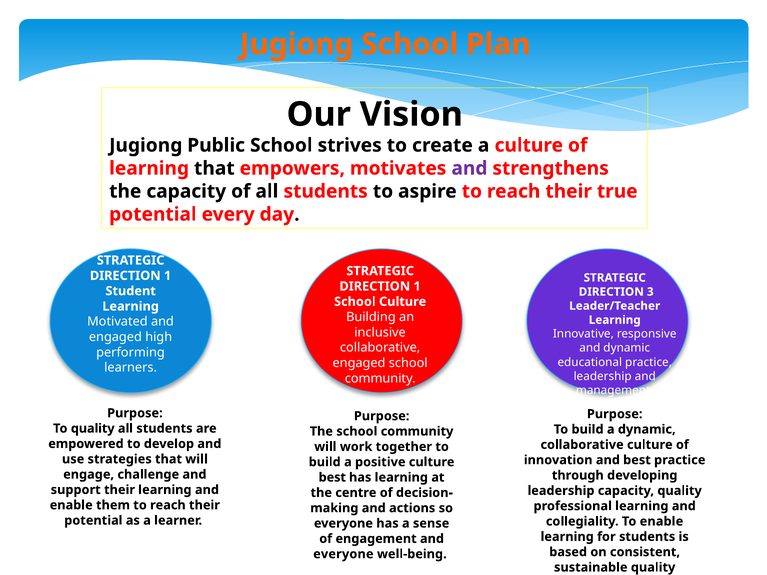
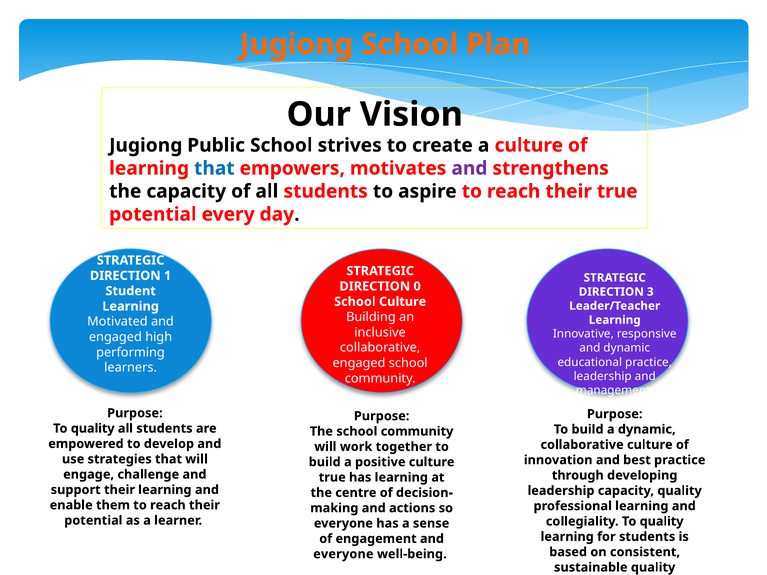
that colour: black -> blue (214, 168)
1: 1 -> 0 (417, 286)
best: best -> true (332, 478)
collegiality To enable: enable -> quality (662, 522)
